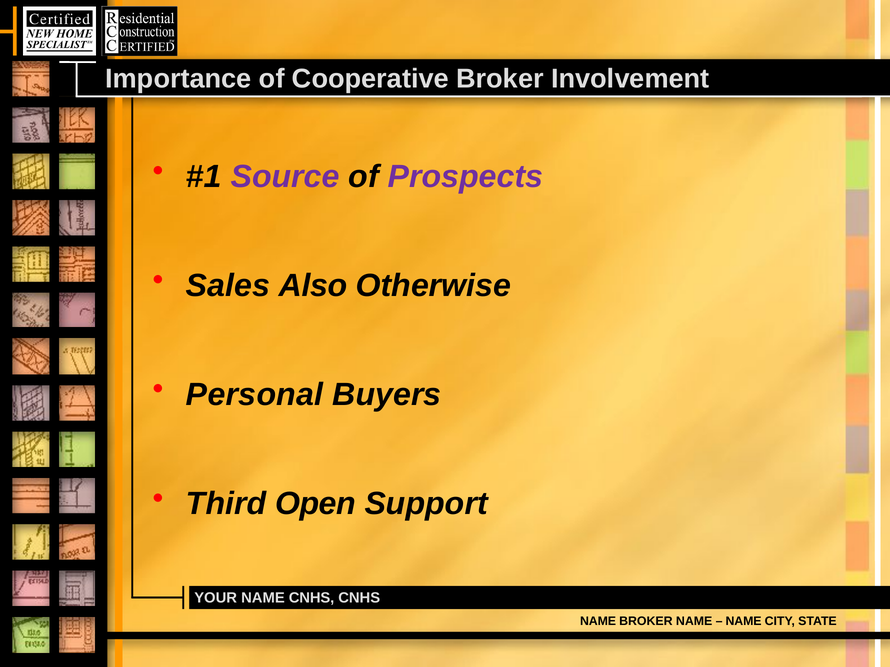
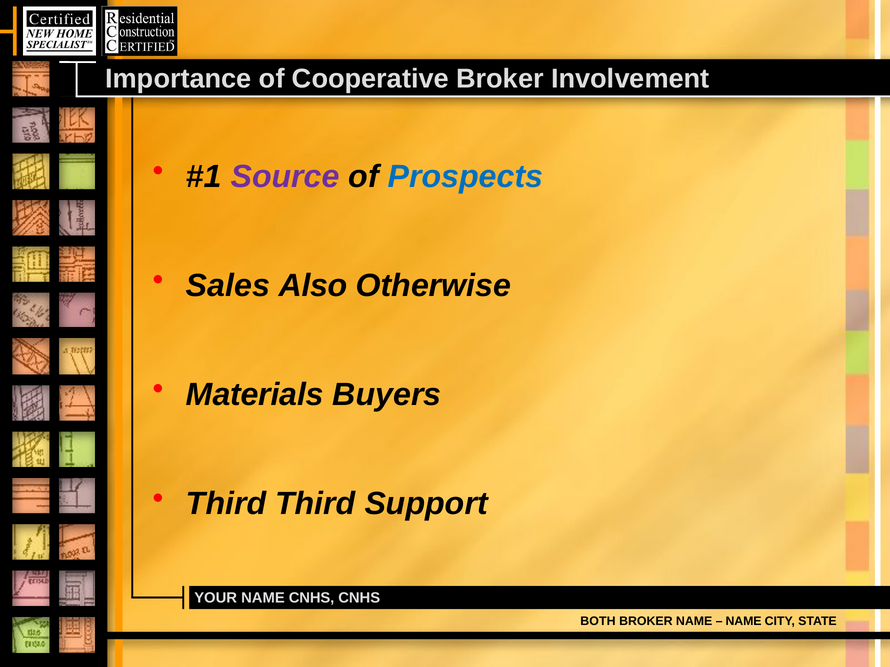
Prospects colour: purple -> blue (465, 177)
Personal: Personal -> Materials (255, 395)
Third Open: Open -> Third (315, 504)
NAME: NAME -> BOTH (598, 622)
